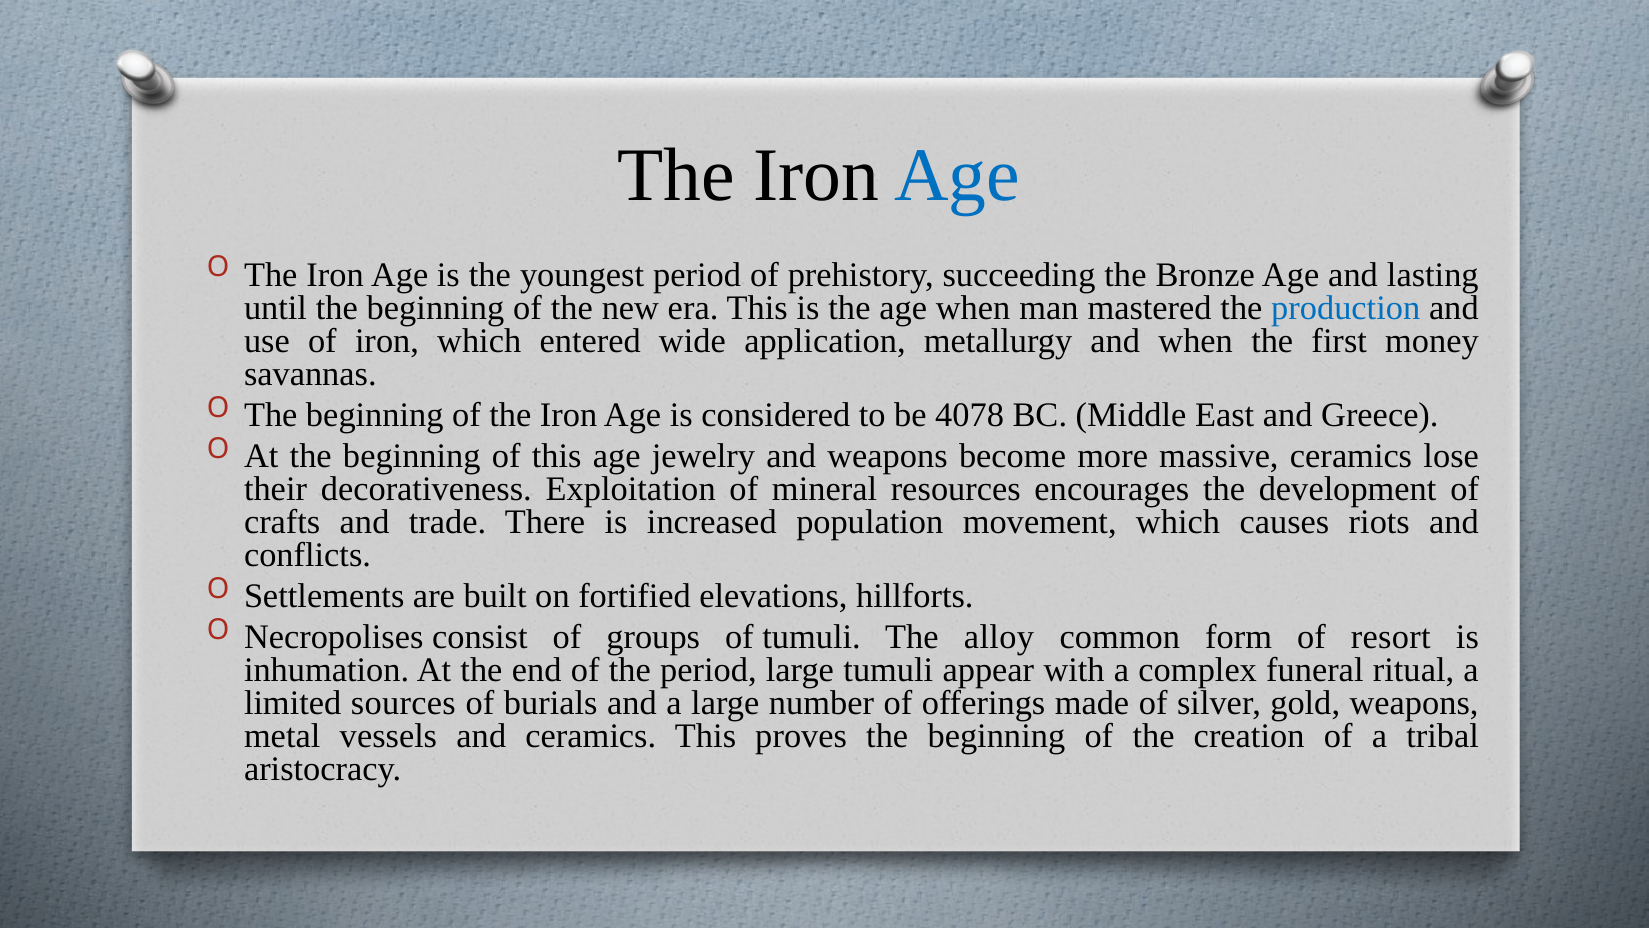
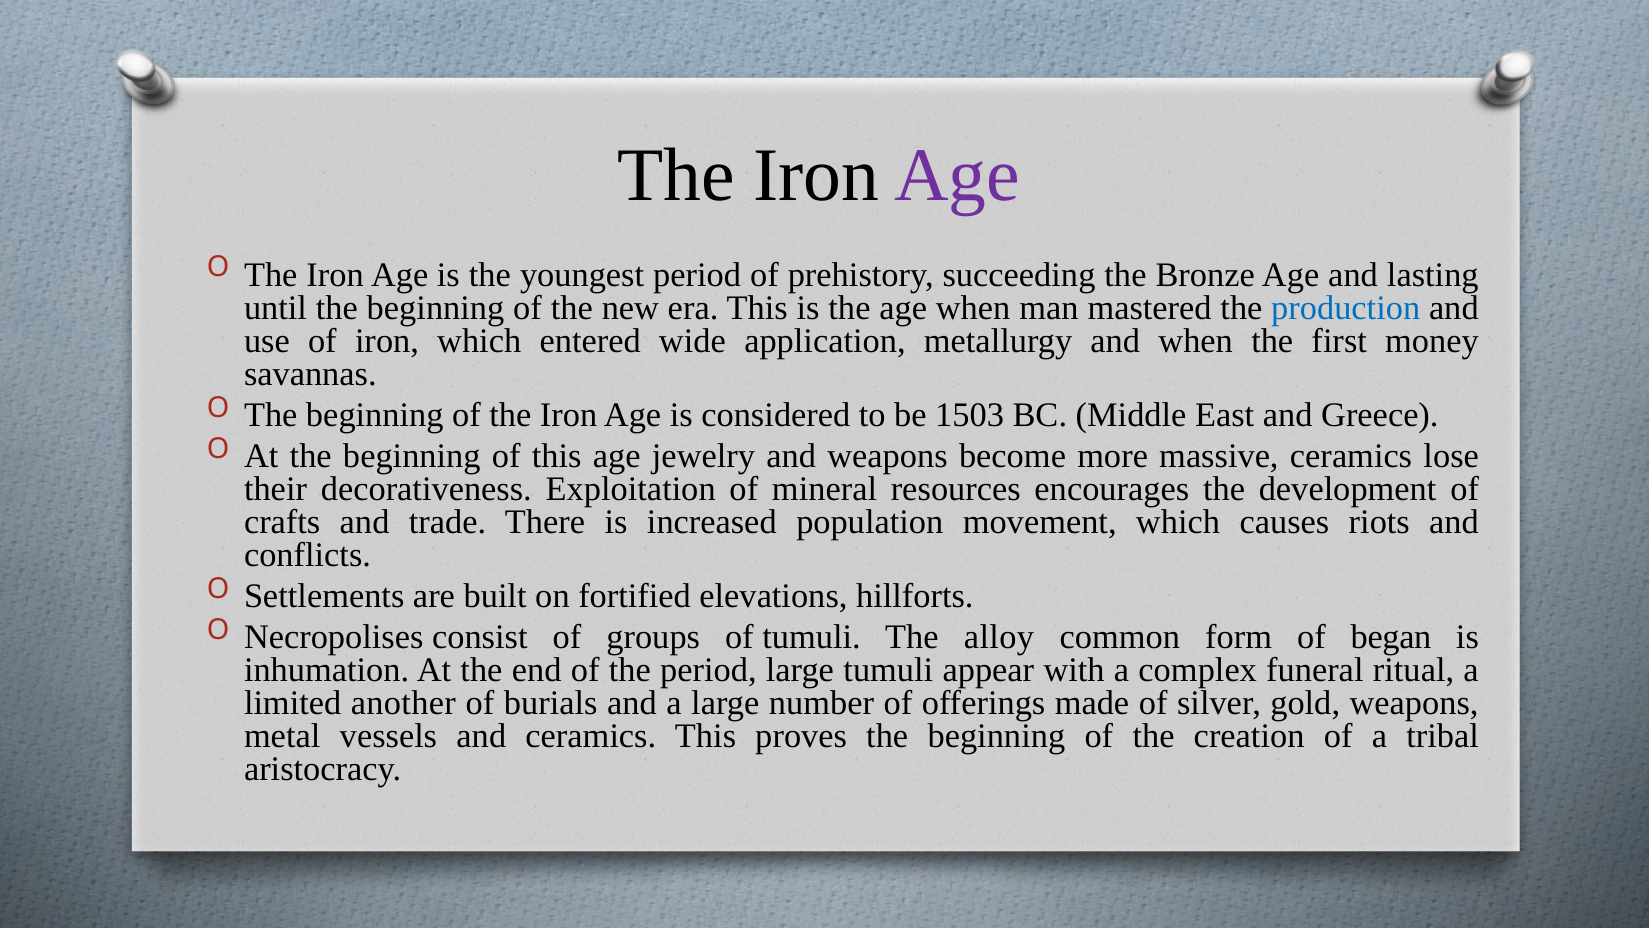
Age colour: blue -> purple (957, 176)
4078: 4078 -> 1503 (970, 415)
resort: resort -> began (1391, 637)
sources: sources -> another (403, 703)
